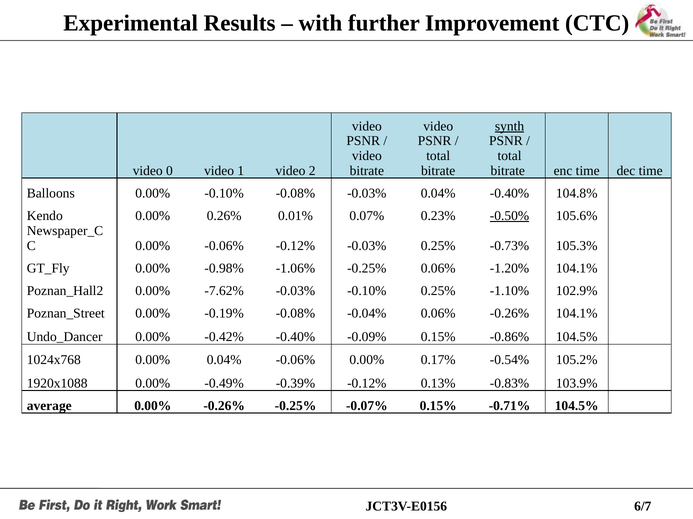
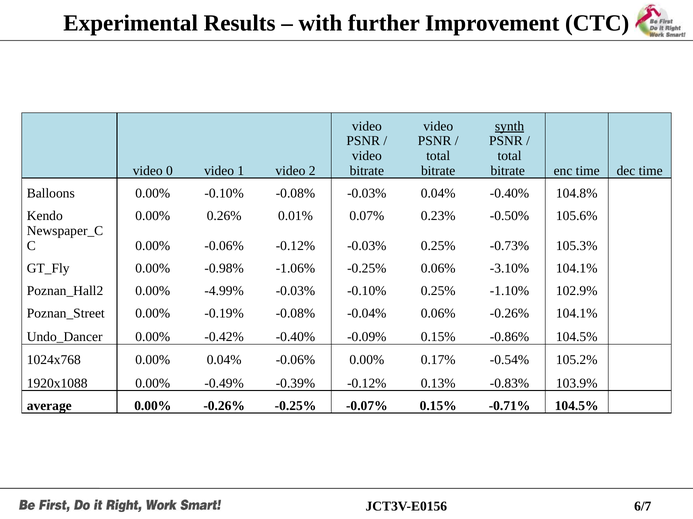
-0.50% underline: present -> none (510, 216)
-1.20%: -1.20% -> -3.10% (510, 269)
-7.62%: -7.62% -> -4.99% (224, 291)
